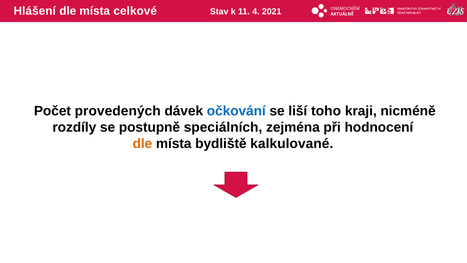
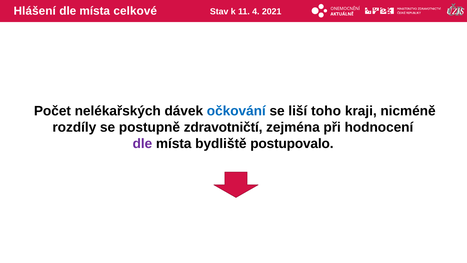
provedených: provedených -> nelékařských (118, 111)
speciálních: speciálních -> zdravotničtí (223, 127)
dle colour: orange -> purple (142, 143)
kalkulované: kalkulované -> postupovalo (292, 143)
